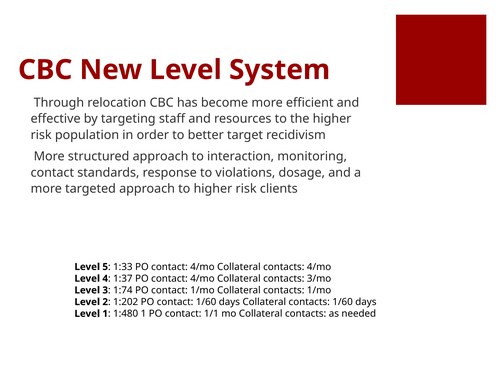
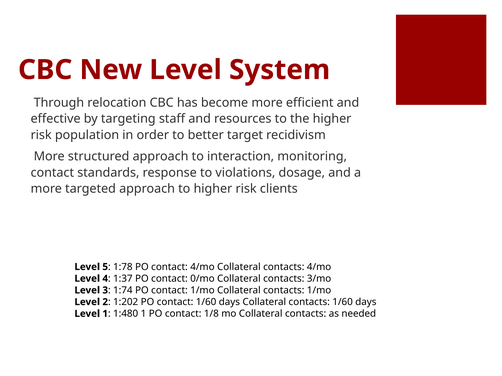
1:33: 1:33 -> 1:78 (123, 267)
1:37 PO contact 4/mo: 4/mo -> 0/mo (202, 279)
1/1: 1/1 -> 1/8 (211, 314)
